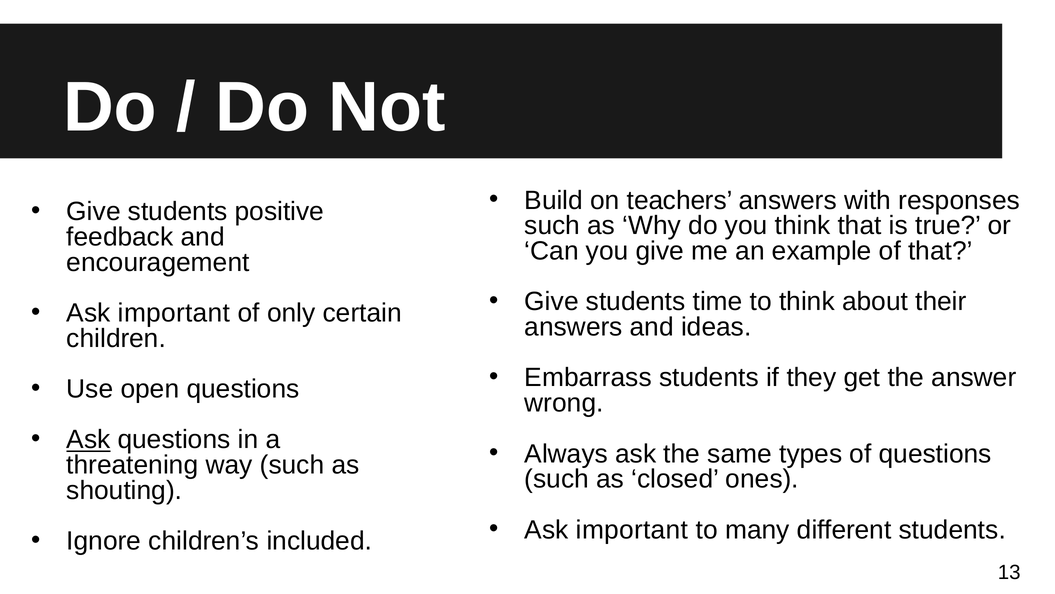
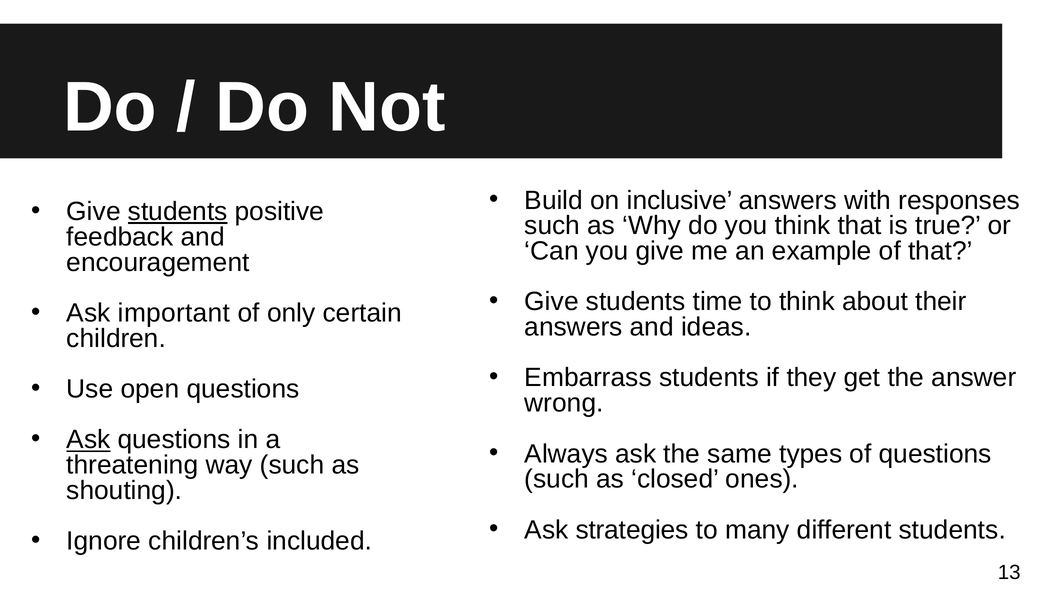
teachers: teachers -> inclusive (680, 200)
students underline: none -> present (178, 211)
important: important -> strategies (632, 529)
